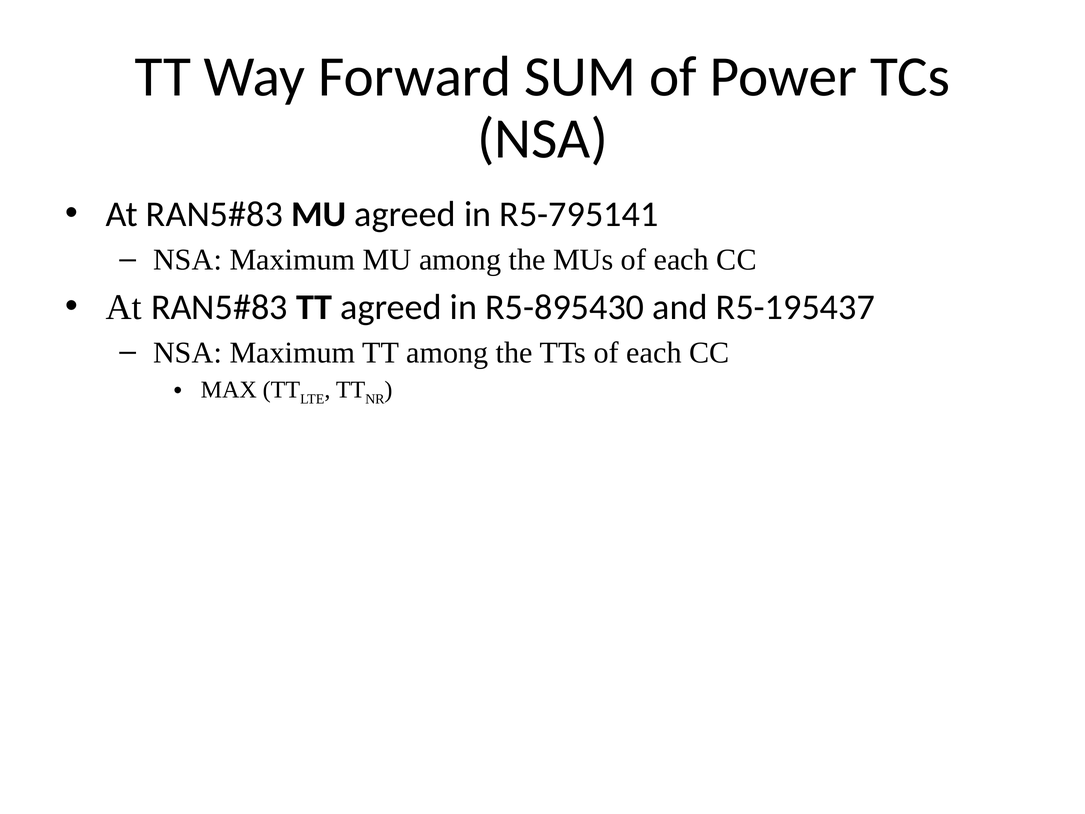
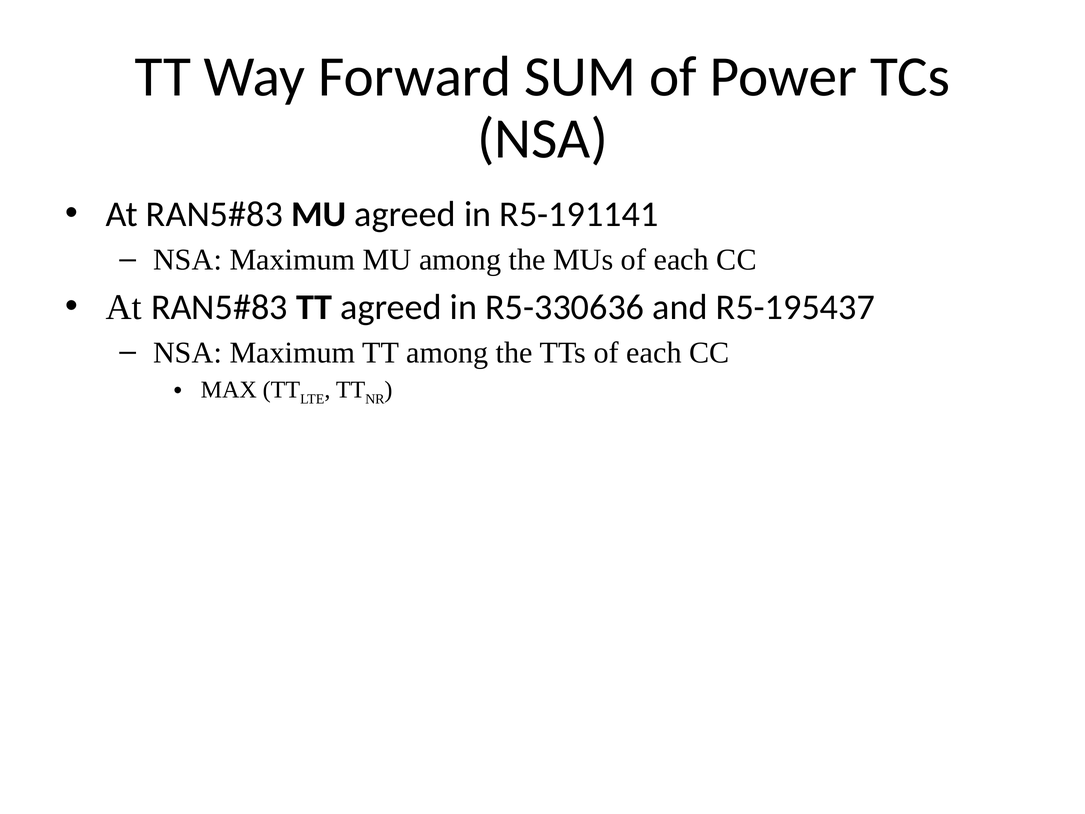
R5-795141: R5-795141 -> R5-191141 (579, 214)
R5-895430: R5-895430 -> R5-330636 (565, 307)
